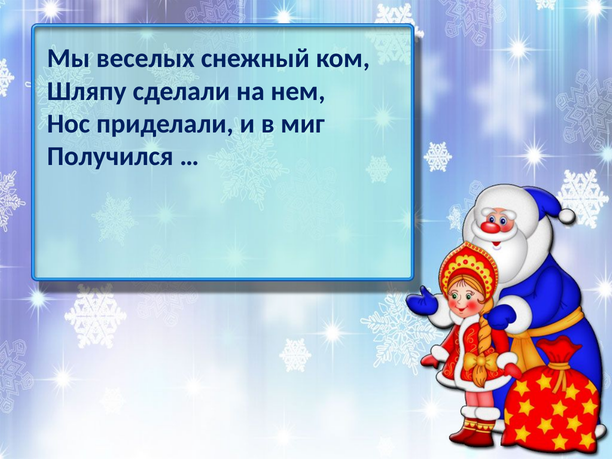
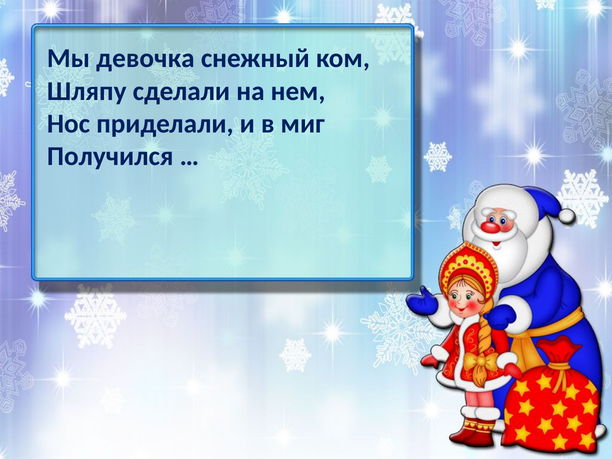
веселых: веселых -> девочка (145, 58)
